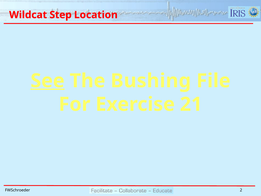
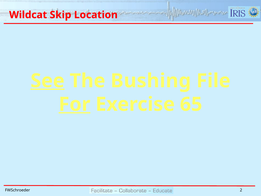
Step: Step -> Skip (61, 15)
For underline: none -> present (75, 104)
21: 21 -> 65 (191, 104)
